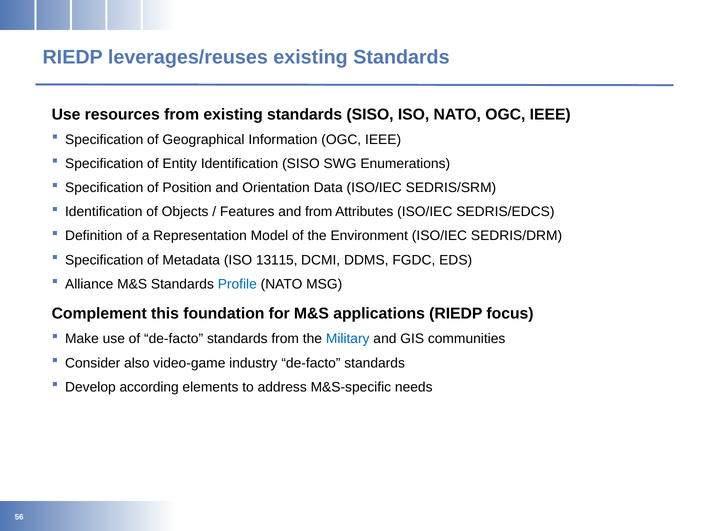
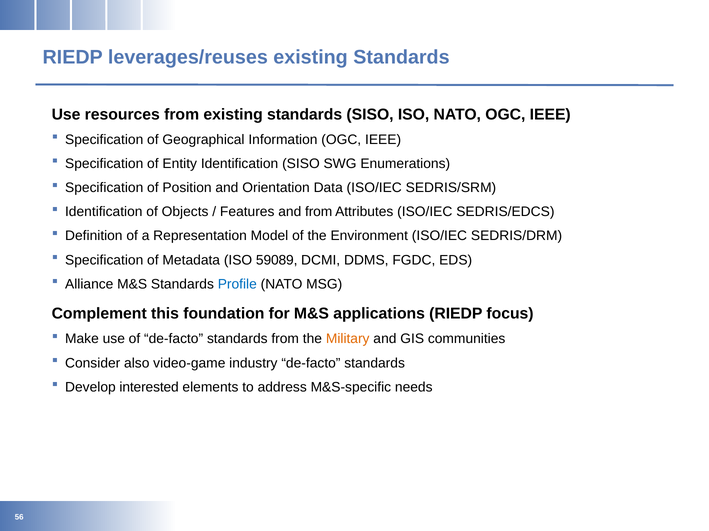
13115: 13115 -> 59089 (277, 260)
Military colour: blue -> orange (348, 339)
according: according -> interested (149, 388)
